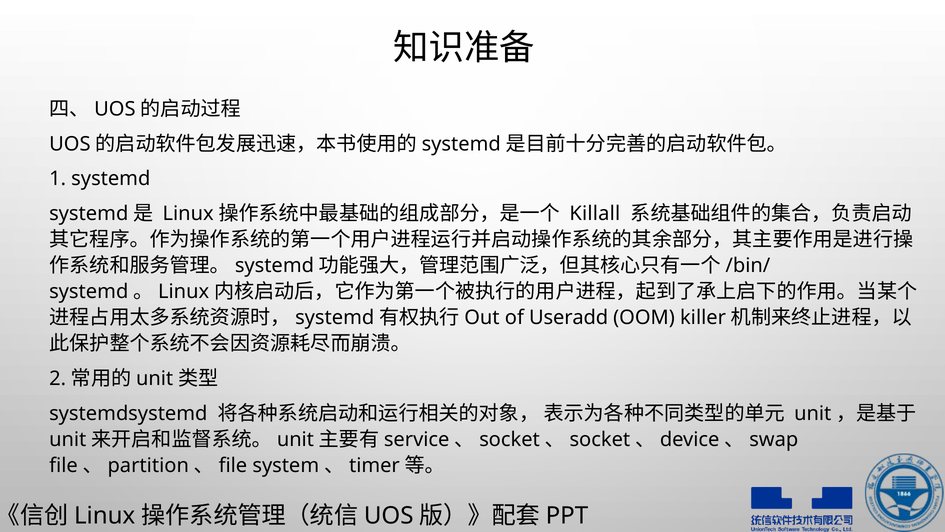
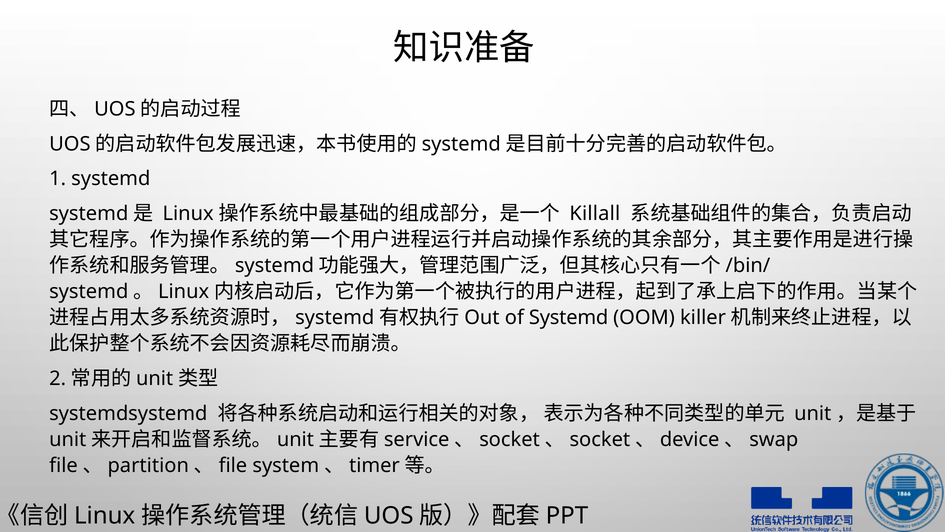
of Useradd: Useradd -> Systemd (569, 318)
